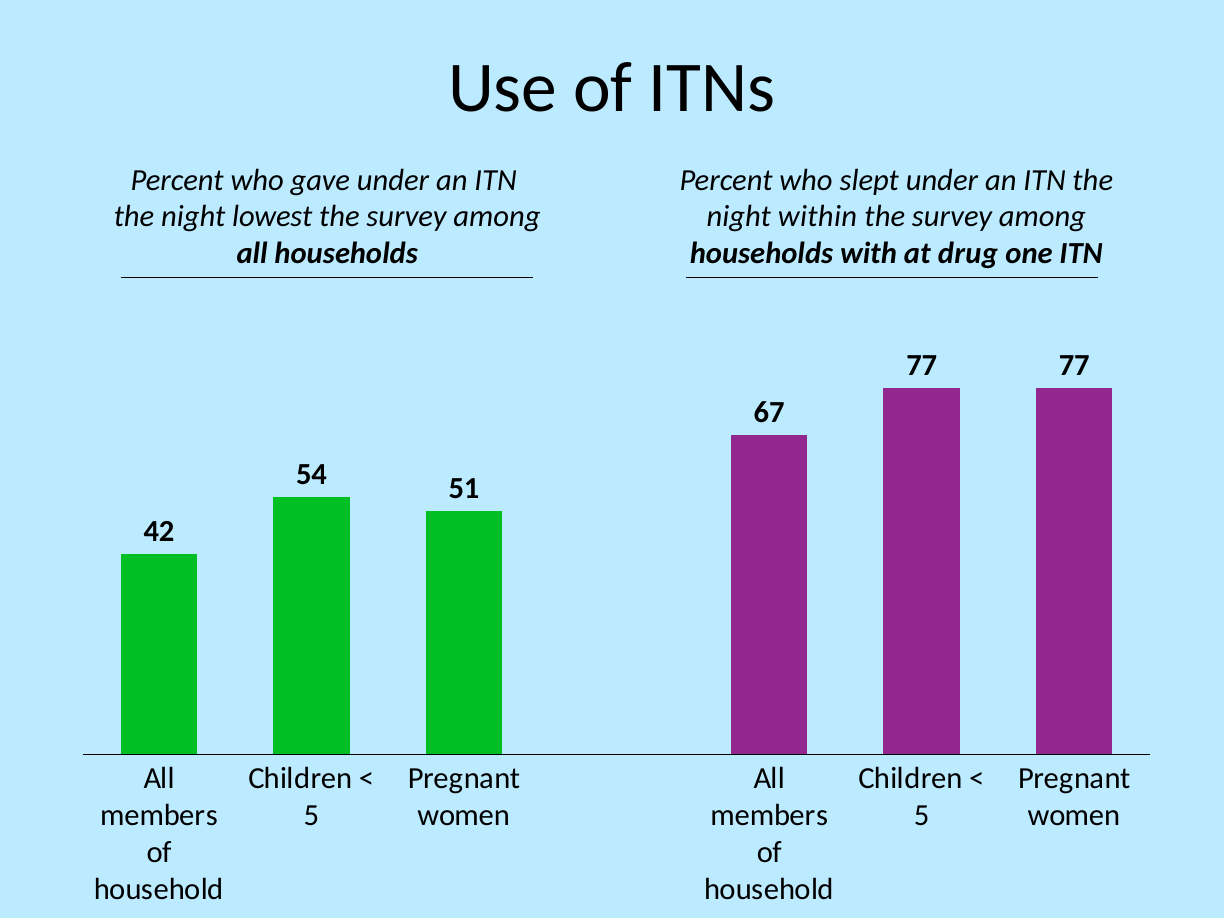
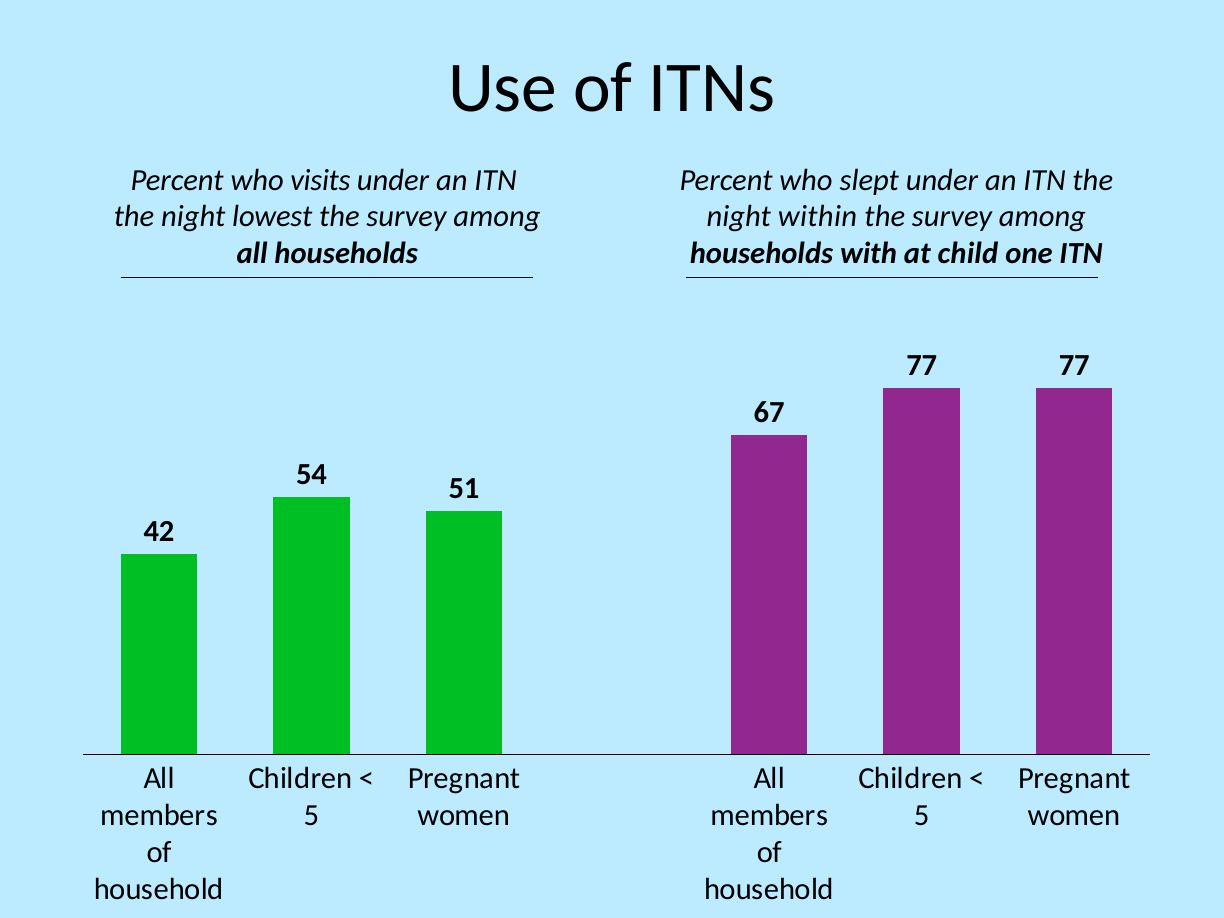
gave: gave -> visits (320, 180)
drug: drug -> child (968, 254)
